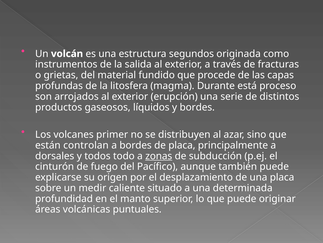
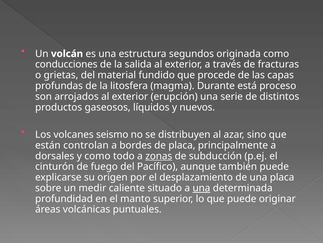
instrumentos: instrumentos -> conducciones (66, 64)
y bordes: bordes -> nuevos (197, 107)
primer: primer -> seismo (112, 134)
y todos: todos -> como (97, 156)
una underline: none -> present (201, 188)
